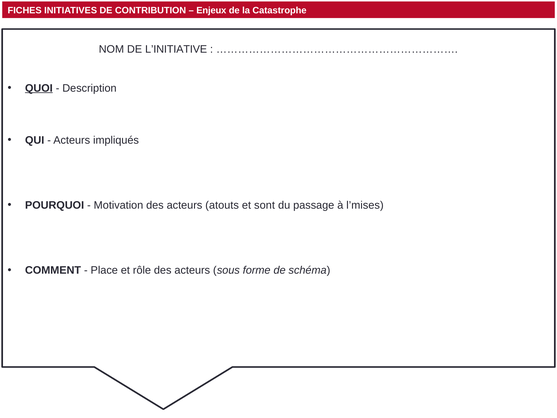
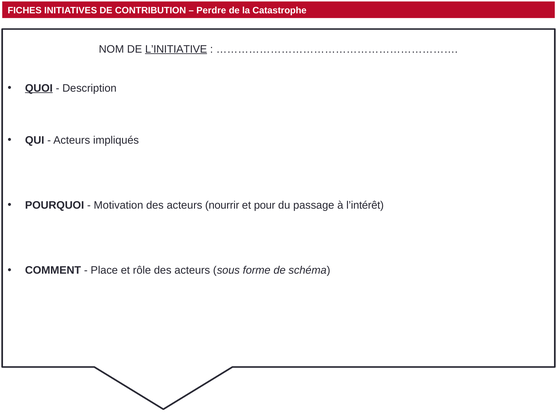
Enjeux: Enjeux -> Perdre (211, 10)
L’INITIATIVE underline: none -> present (176, 49)
atouts: atouts -> nourrir (222, 205)
sont: sont -> pour (265, 205)
l’mises: l’mises -> l’intérêt (365, 205)
